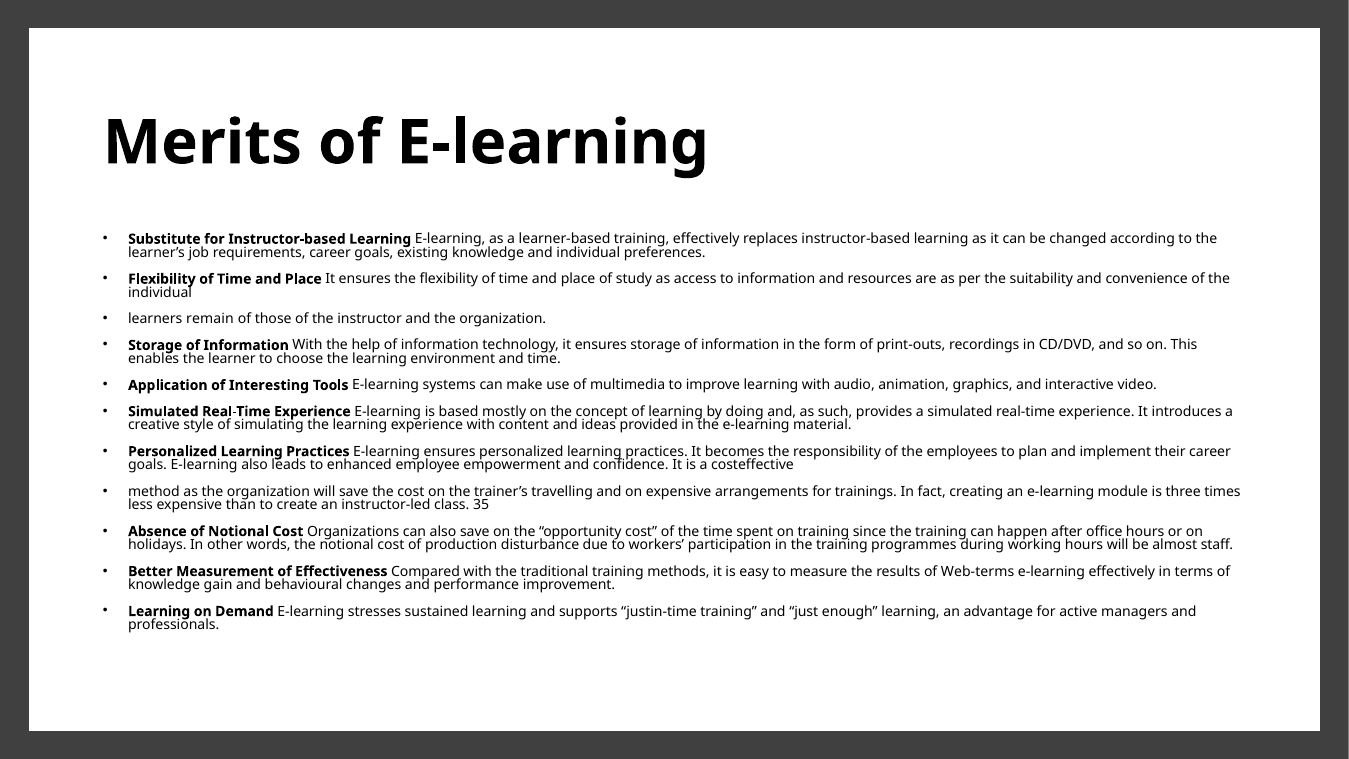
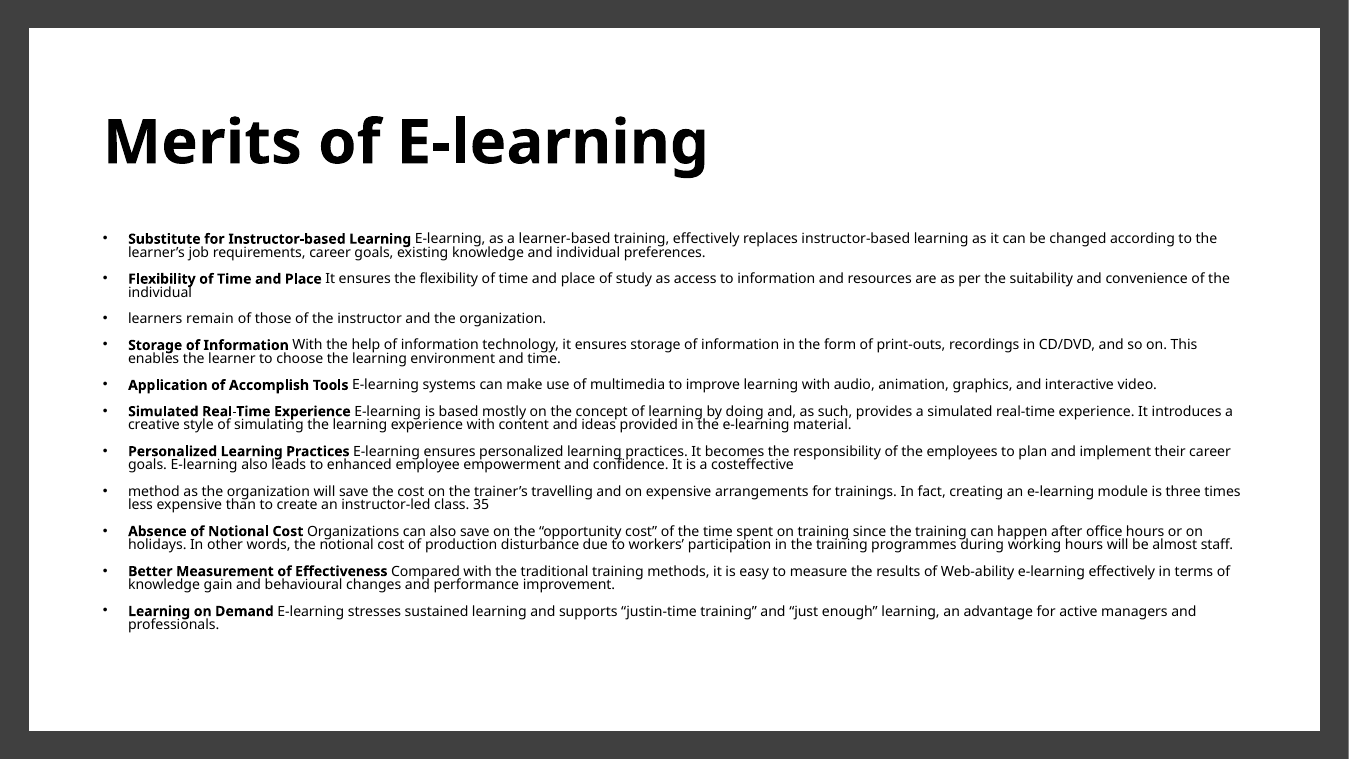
Interesting: Interesting -> Accomplish (269, 385)
Web-terms: Web-terms -> Web-ability (978, 571)
